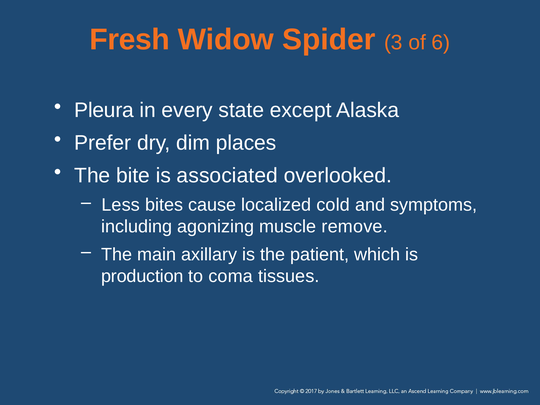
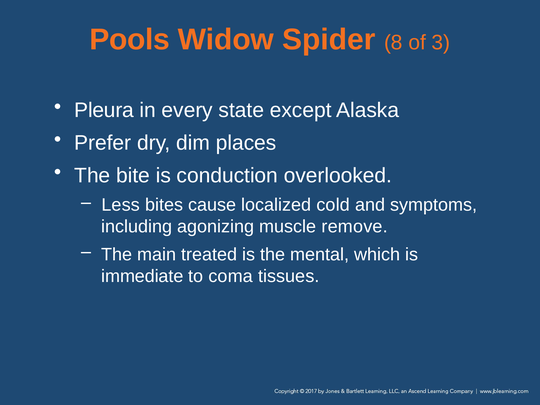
Fresh: Fresh -> Pools (130, 40)
3: 3 -> 8 (393, 43)
6: 6 -> 3 (441, 43)
associated: associated -> conduction (227, 176)
axillary: axillary -> treated (209, 255)
patient: patient -> mental (320, 255)
production: production -> immediate (142, 276)
